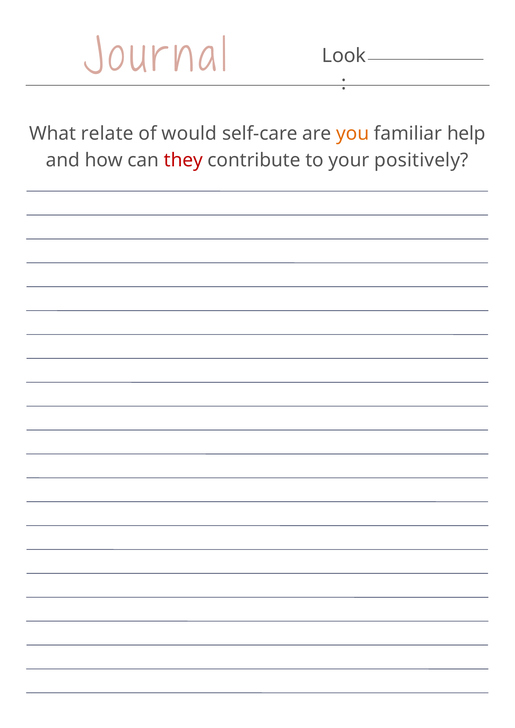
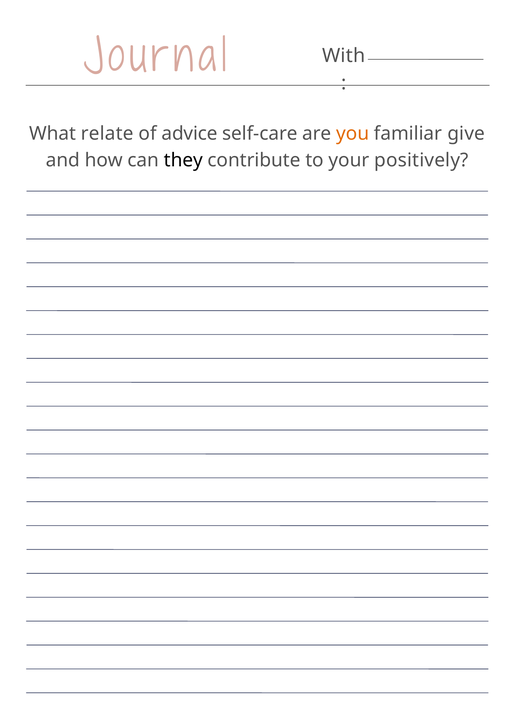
Look: Look -> With (344, 56)
would: would -> advice (189, 134)
help: help -> give (466, 134)
they colour: red -> black (183, 160)
